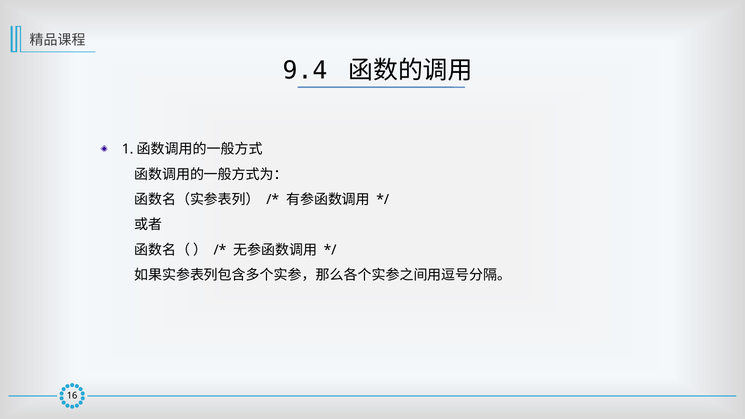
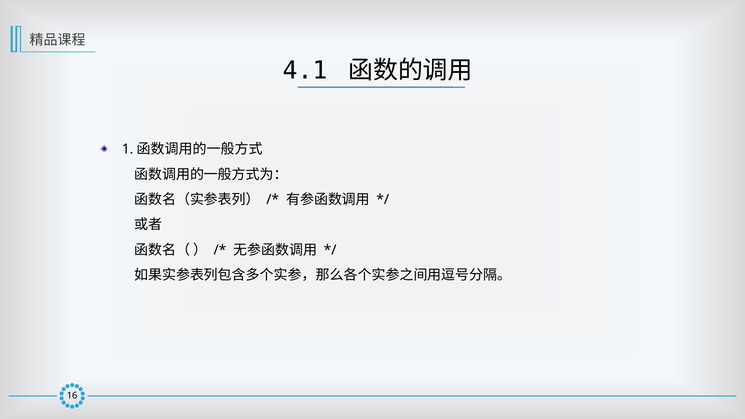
9.4: 9.4 -> 4.1 (305, 71)
